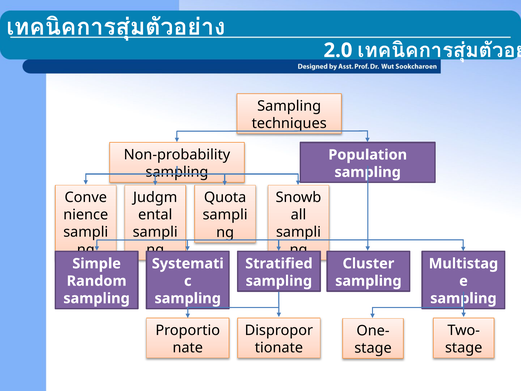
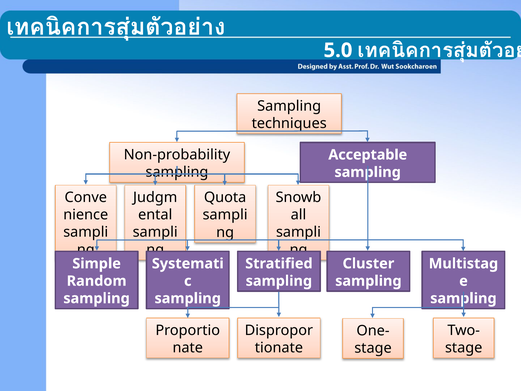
2.0: 2.0 -> 5.0 (338, 50)
Population: Population -> Acceptable (368, 155)
